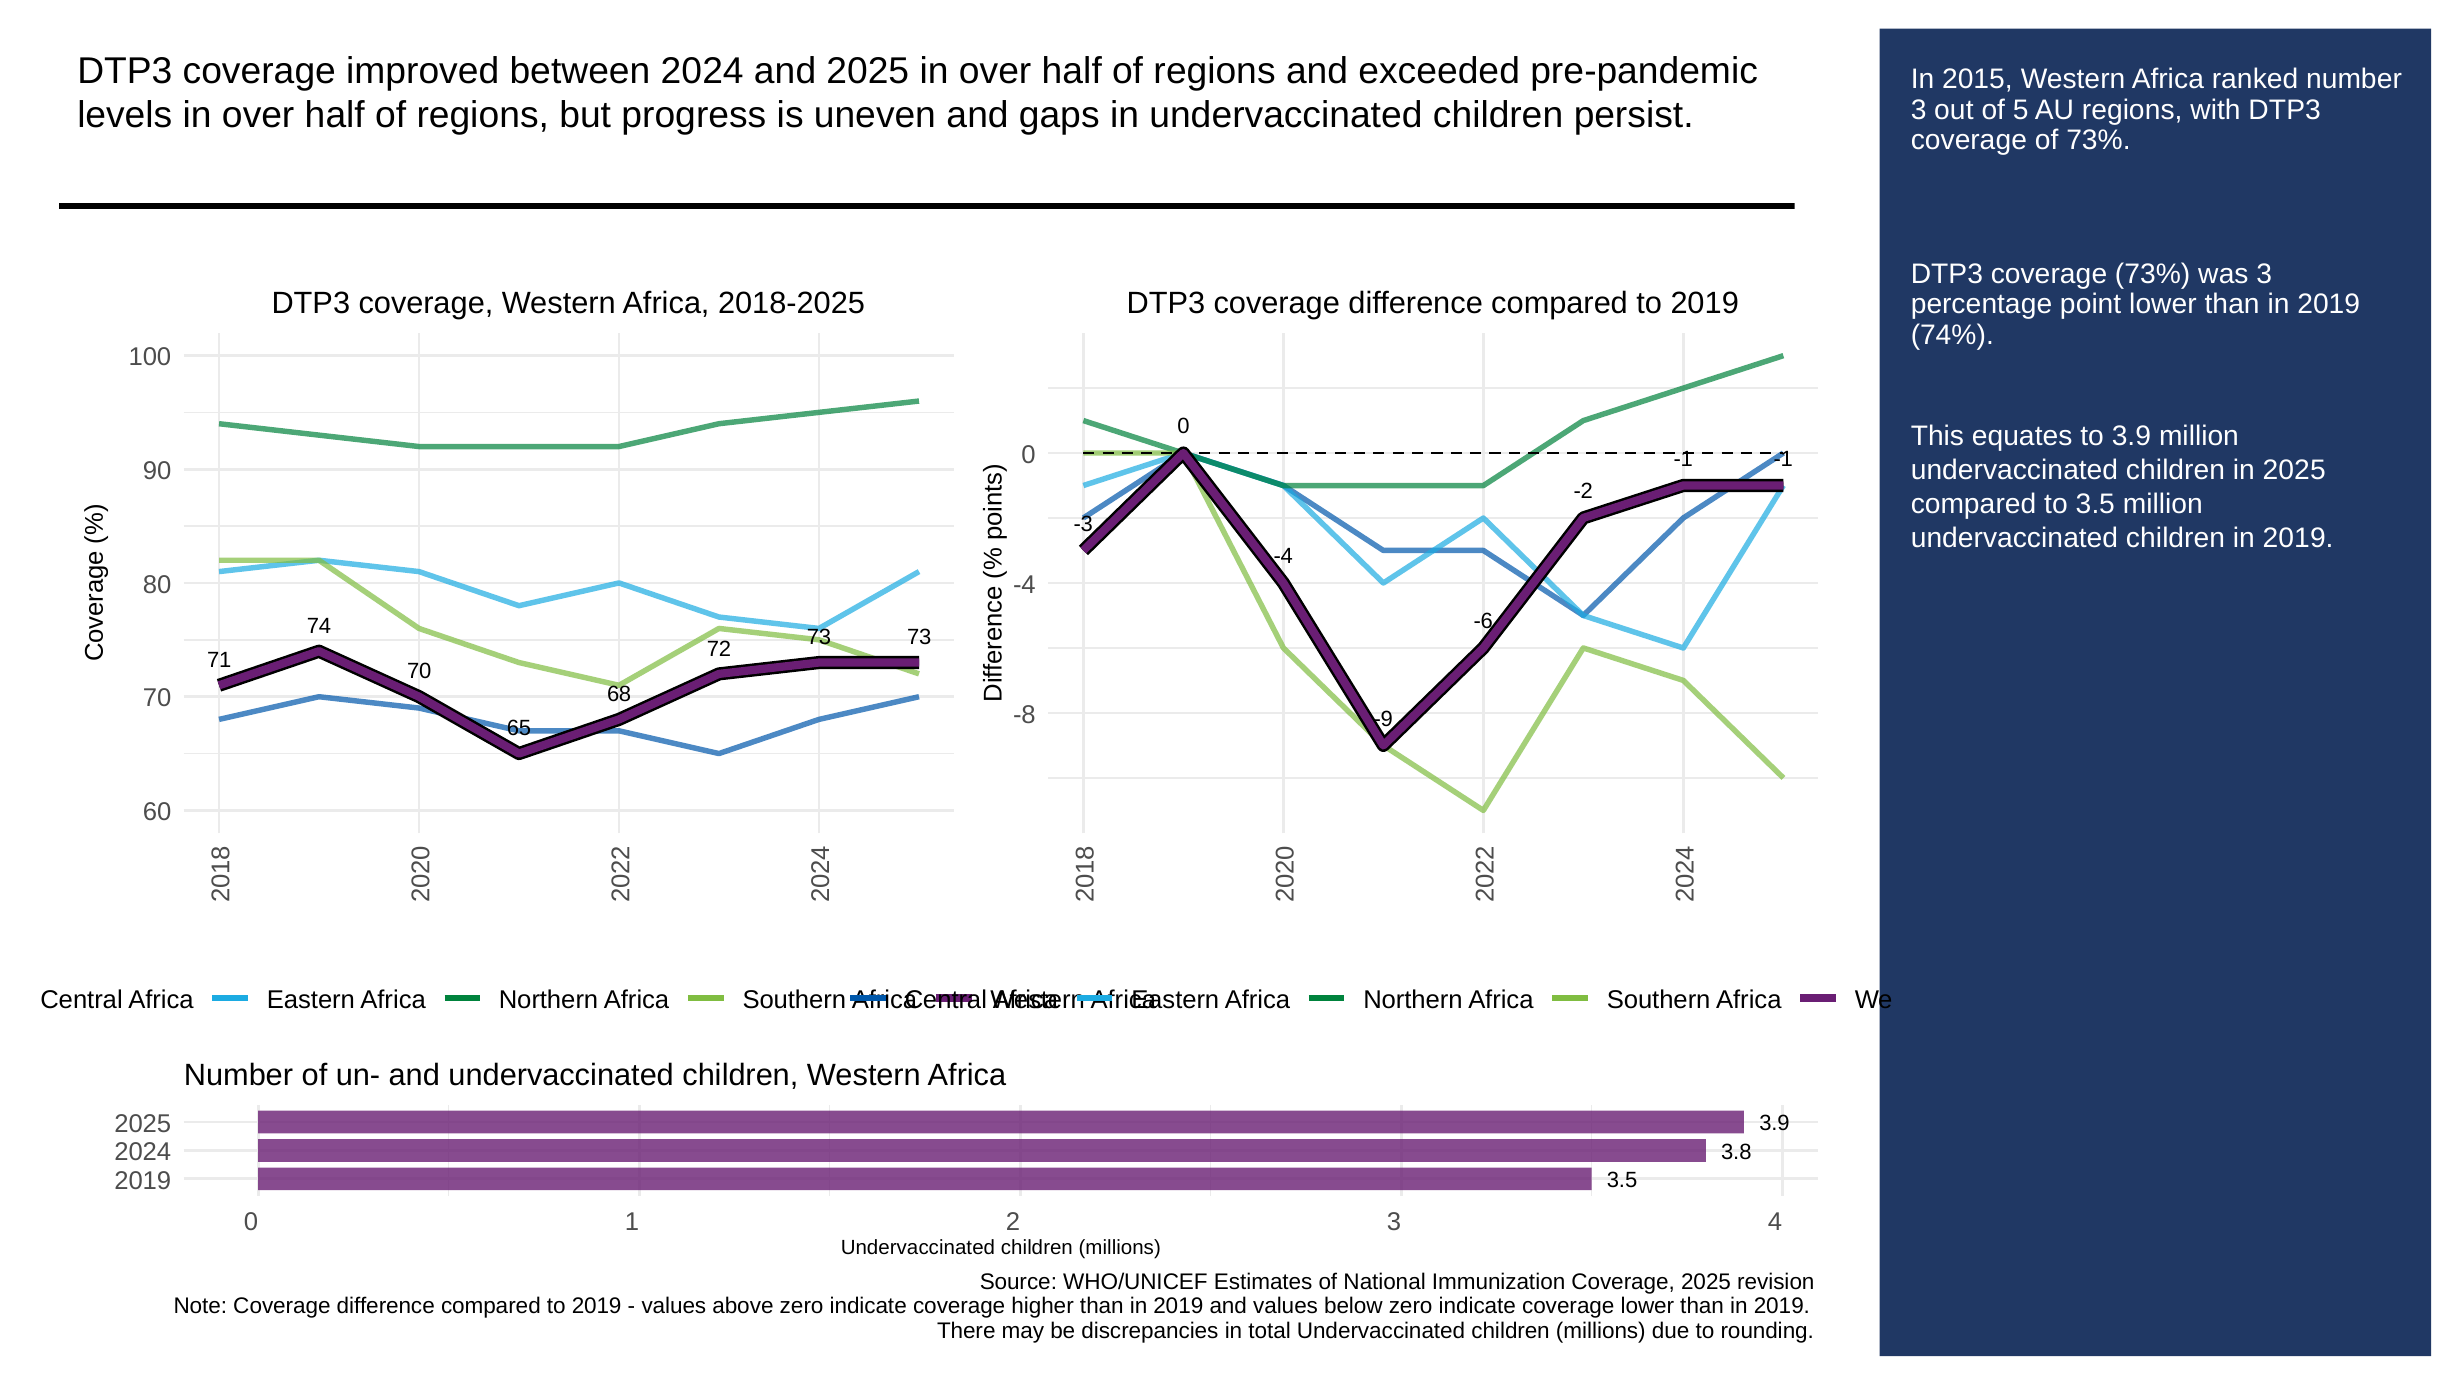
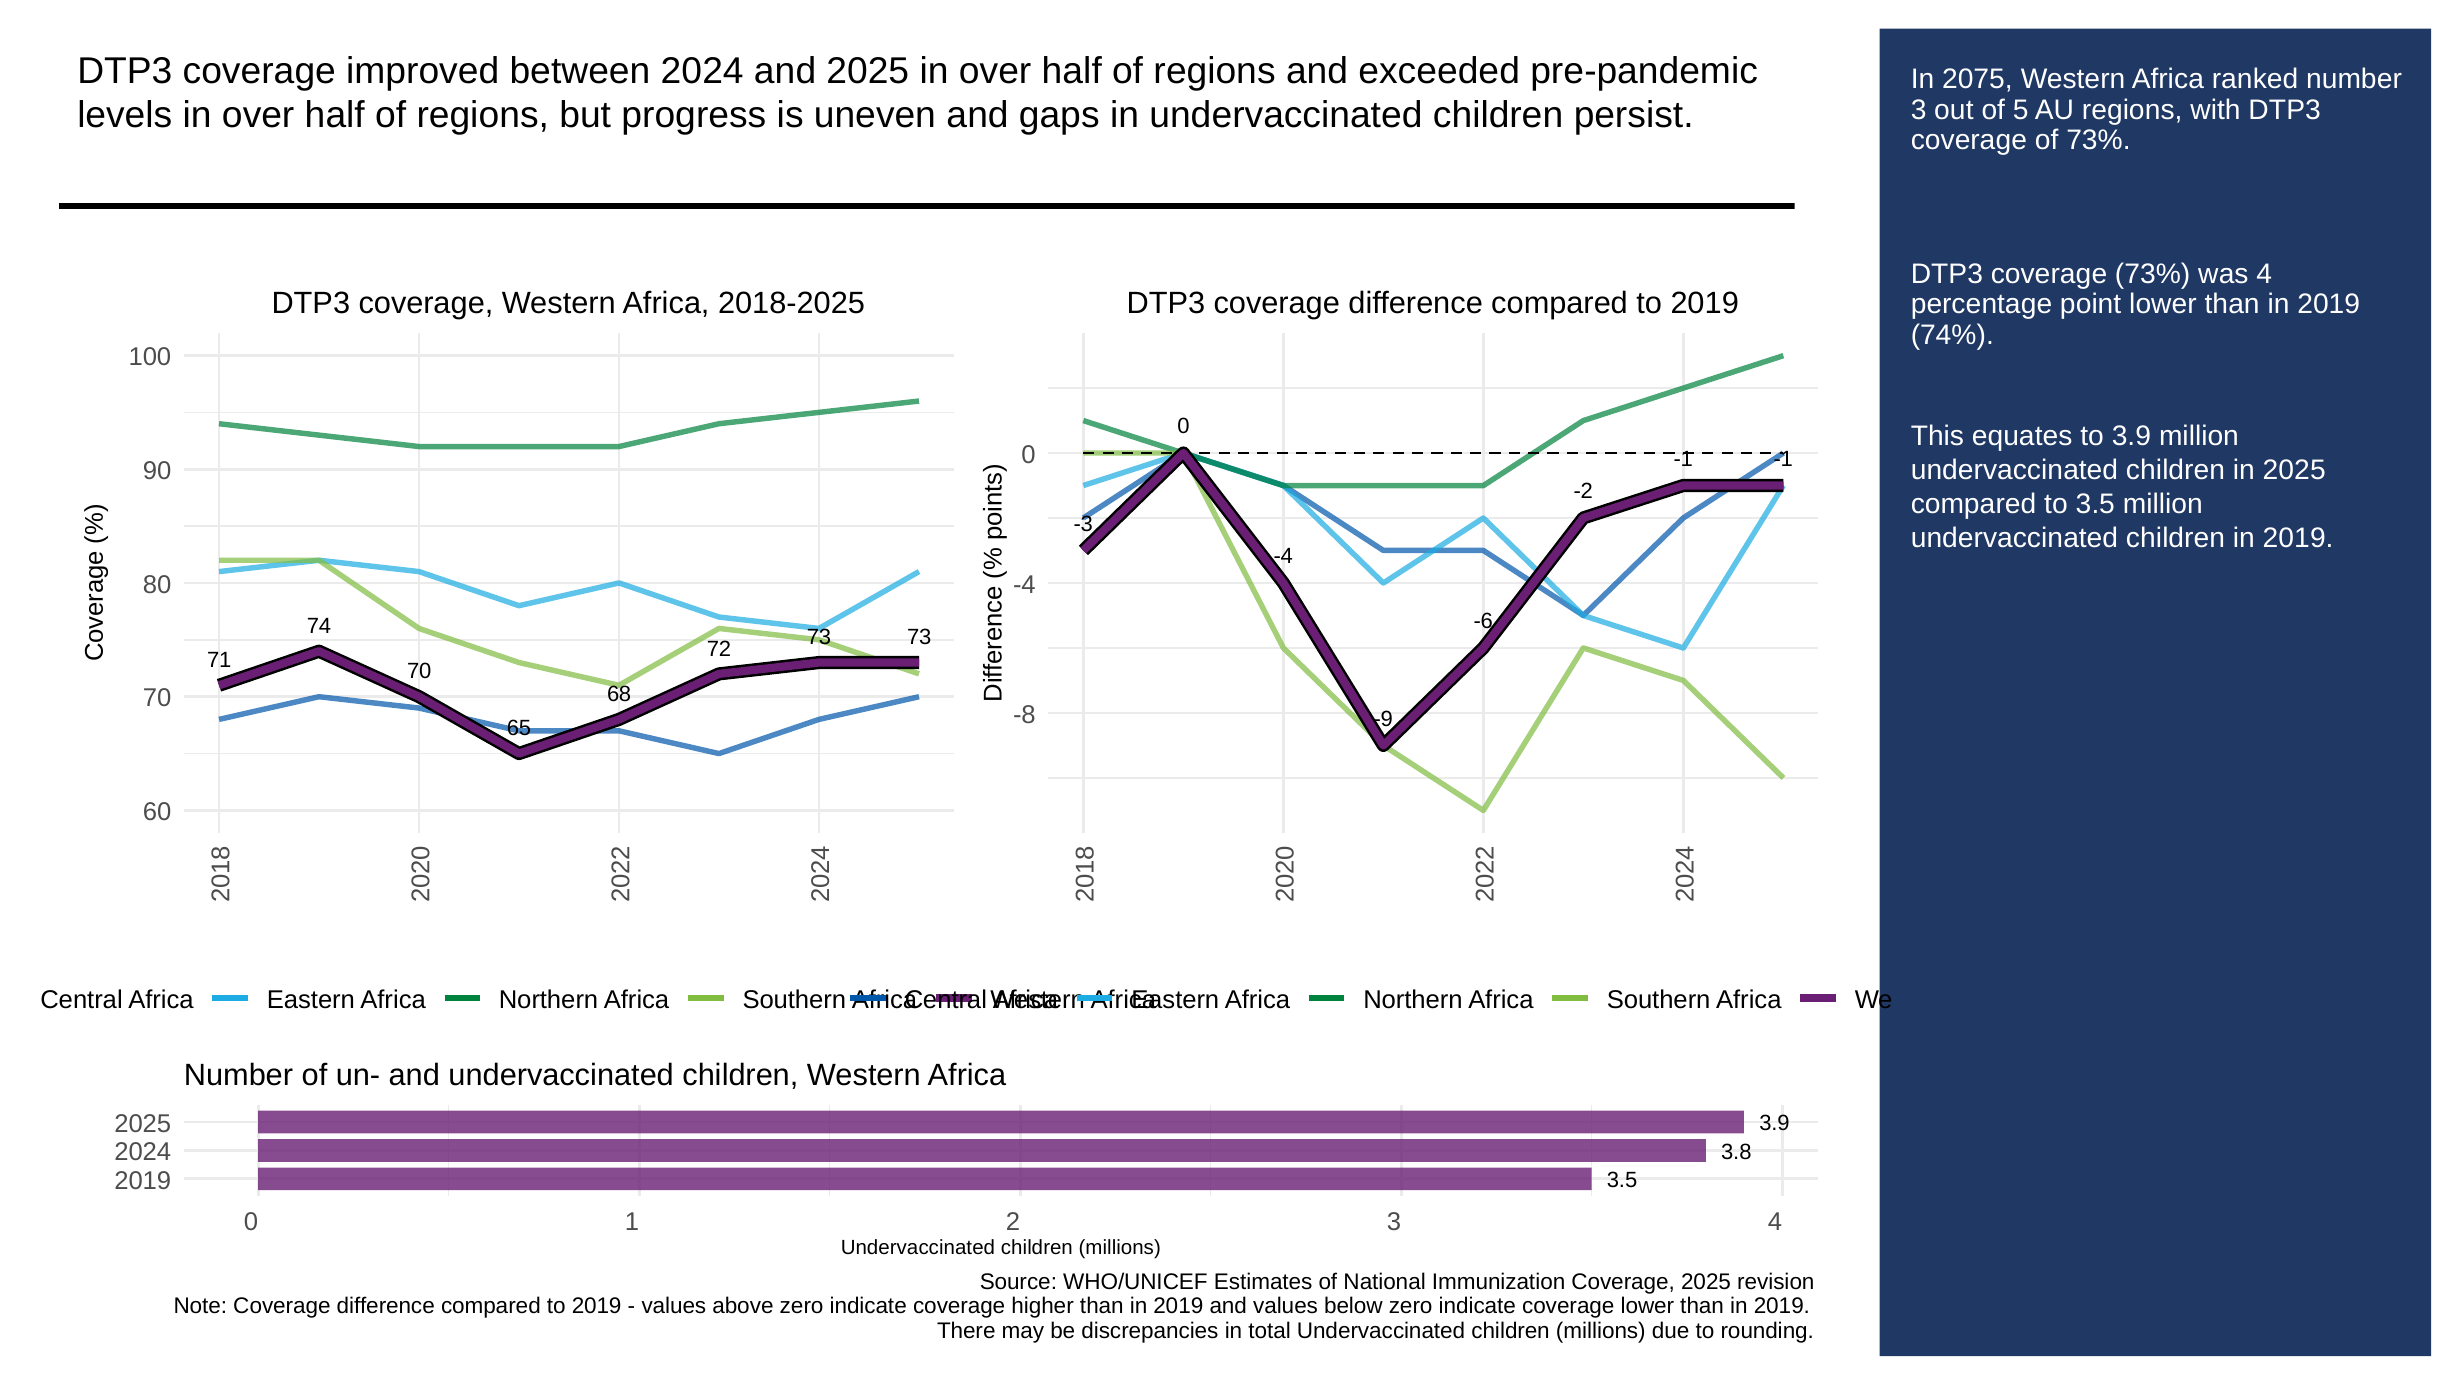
2015: 2015 -> 2075 (1977, 80)
was 3: 3 -> 4 (2264, 274)
